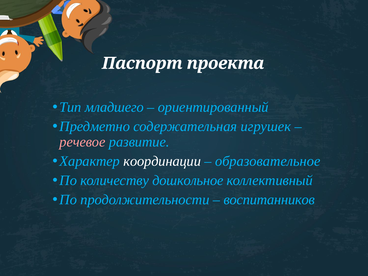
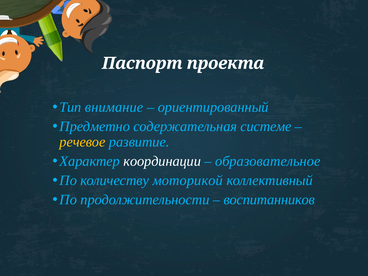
младшего: младшего -> внимание (114, 107)
игрушек: игрушек -> системе (266, 126)
речевое colour: pink -> yellow (82, 142)
дошкольное: дошкольное -> моторикой (188, 180)
